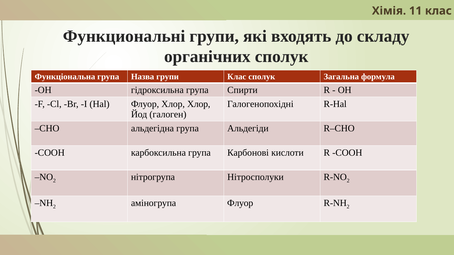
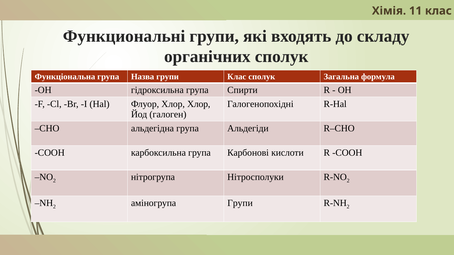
аміногрупа Флуор: Флуор -> Групи (240, 203)
